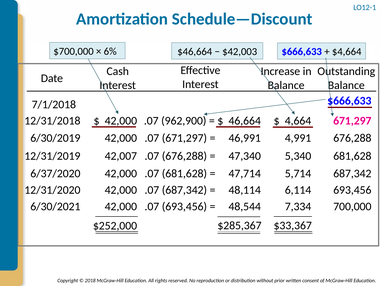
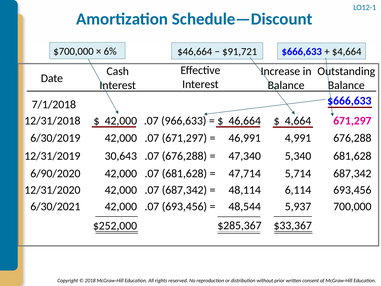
$42,003: $42,003 -> $91,721 (240, 52)
962,900: 962,900 -> 966,633 (184, 121)
42,007: 42,007 -> 30,643 (121, 156)
6/37/2020: 6/37/2020 -> 6/90/2020 (55, 173)
7,334: 7,334 -> 5,937 (298, 206)
